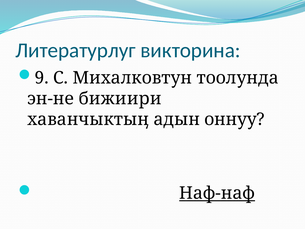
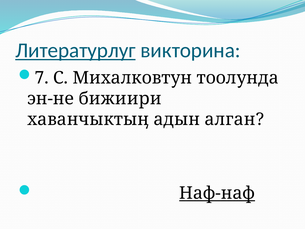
Литературлуг underline: none -> present (75, 50)
9: 9 -> 7 (42, 78)
оннуу: оннуу -> алган (234, 119)
